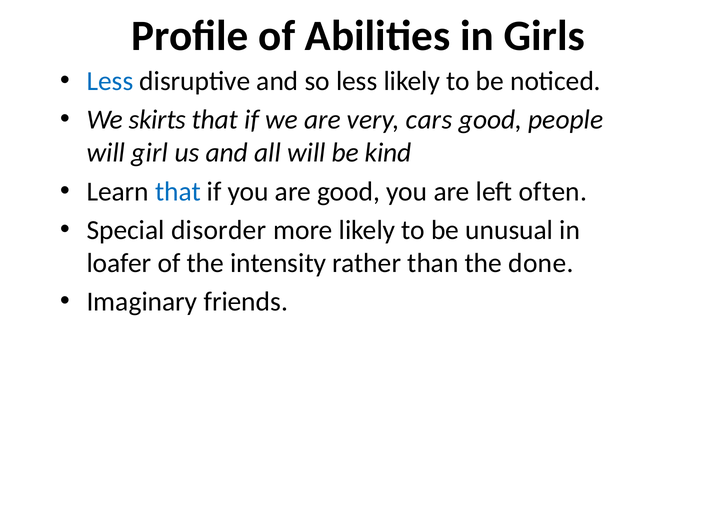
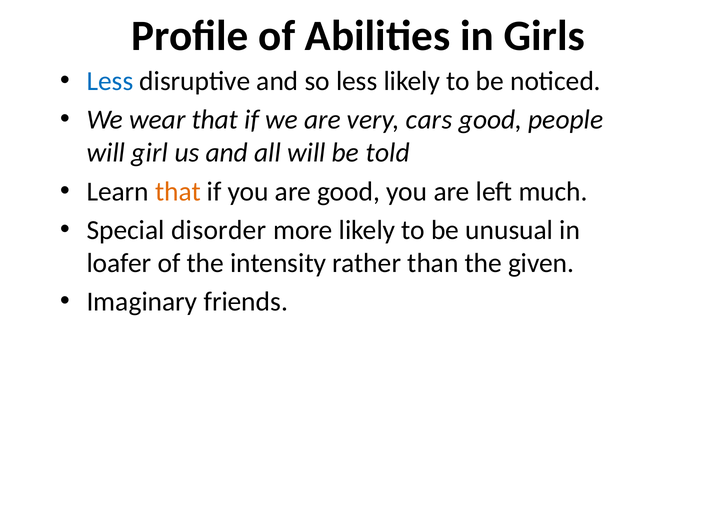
skirts: skirts -> wear (157, 120)
kind: kind -> told (388, 153)
that colour: blue -> orange (178, 191)
often: often -> much (553, 191)
done: done -> given (541, 263)
